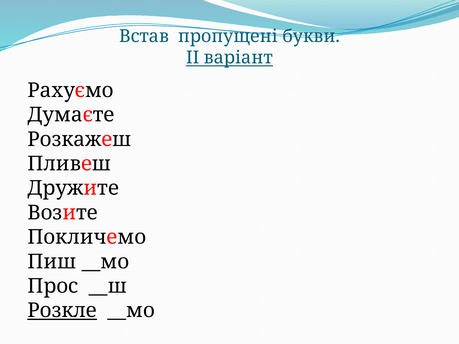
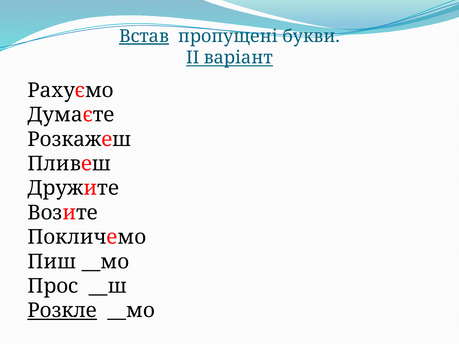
Встав underline: none -> present (144, 36)
